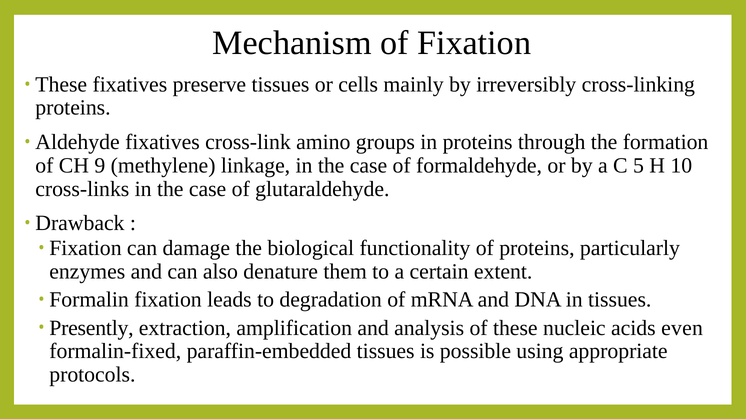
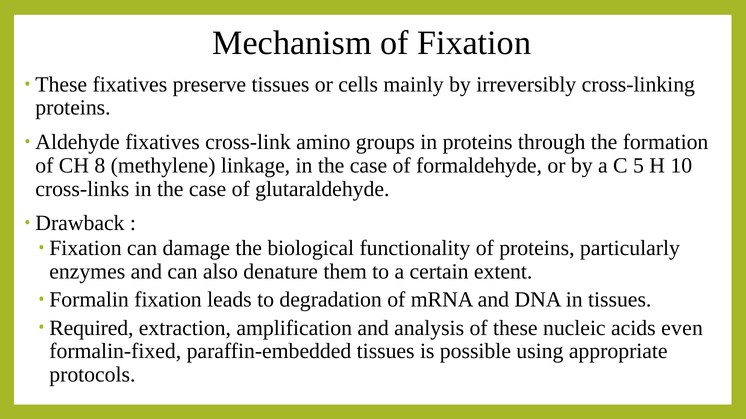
9: 9 -> 8 (100, 166)
Presently: Presently -> Required (91, 328)
